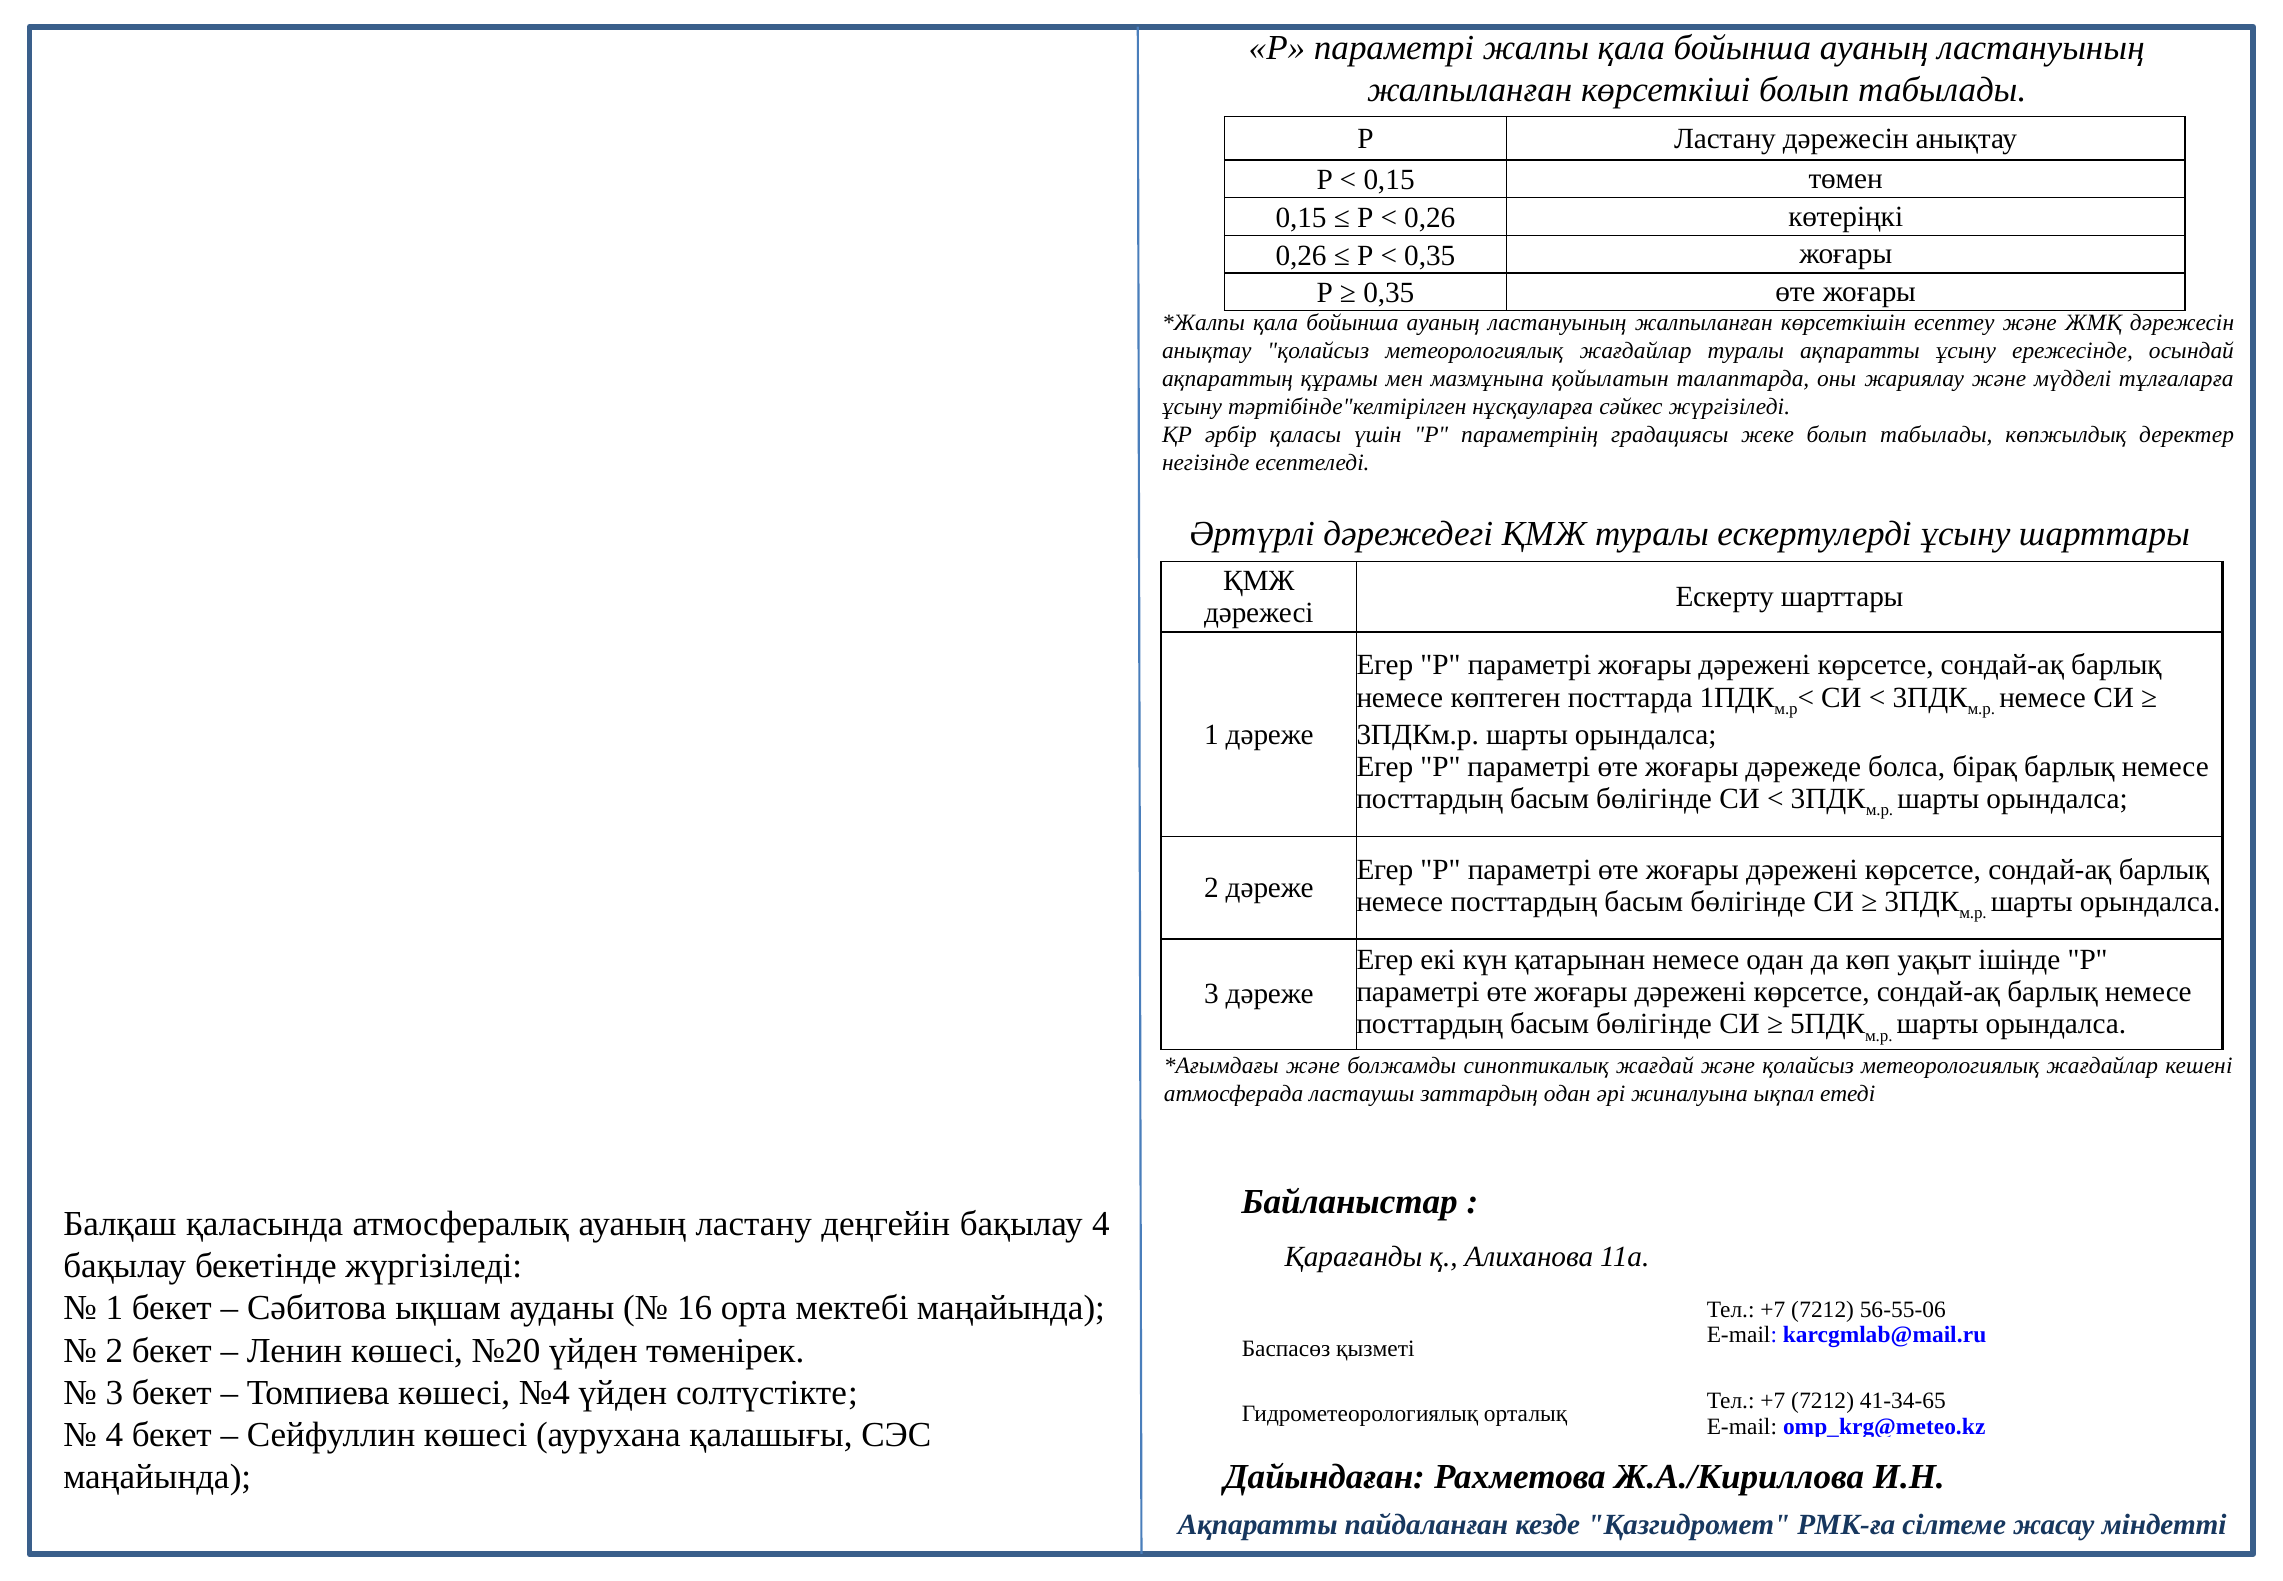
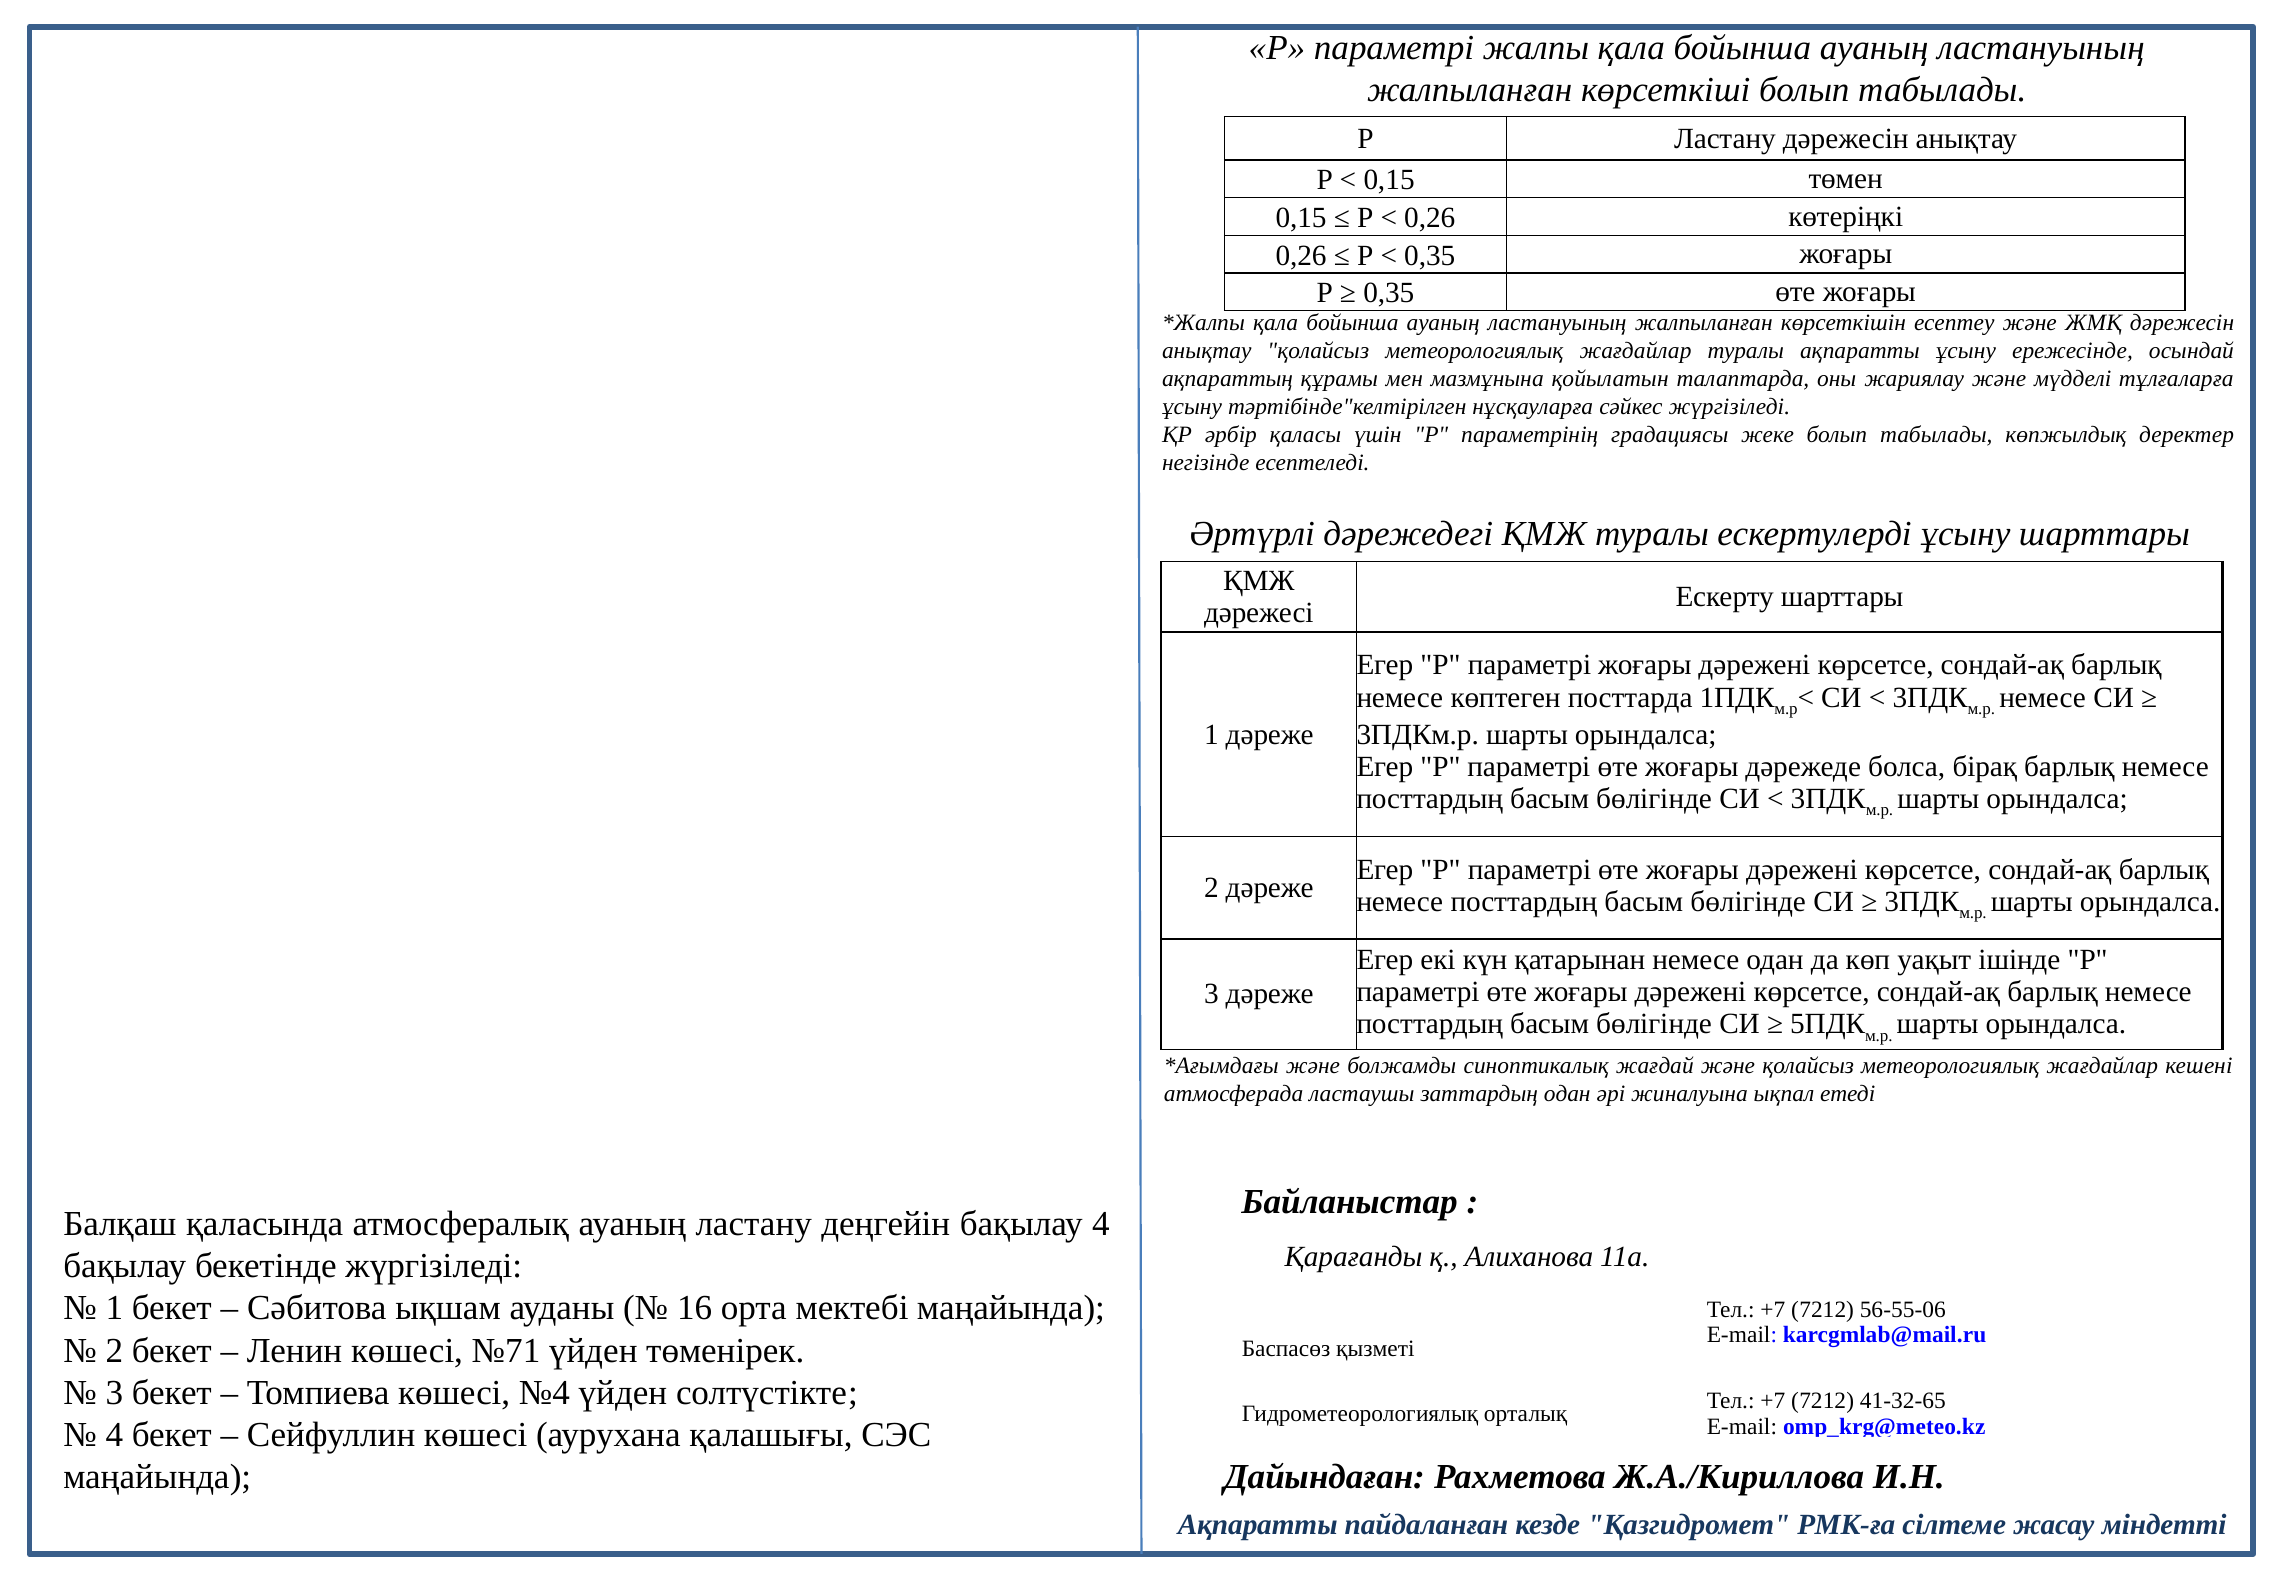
№20: №20 -> №71 (506, 1350)
41-34-65: 41-34-65 -> 41-32-65 (1903, 1400)
